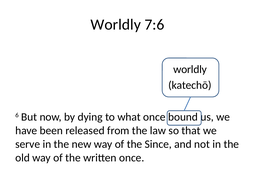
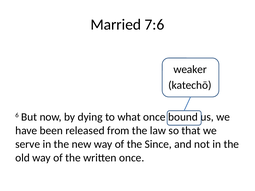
Worldly: Worldly -> Married (116, 25)
worldly: worldly -> weaker (190, 69)
